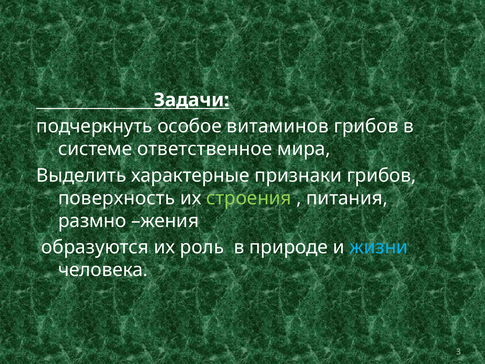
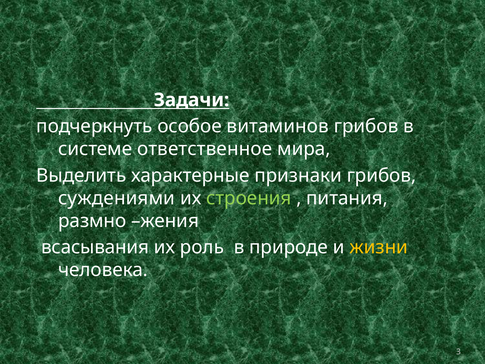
поверхность: поверхность -> суждениями (117, 198)
образуются: образуются -> всасывания (95, 247)
жизни colour: light blue -> yellow (379, 247)
